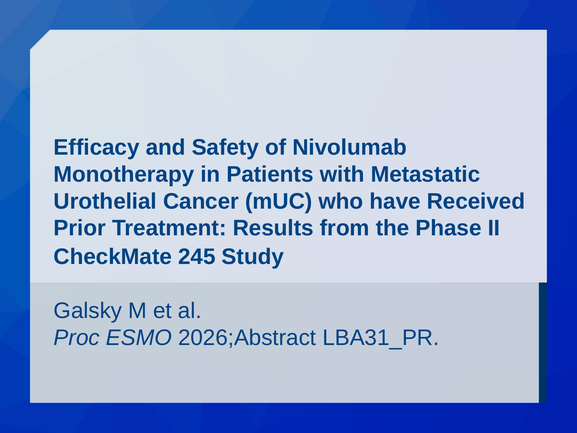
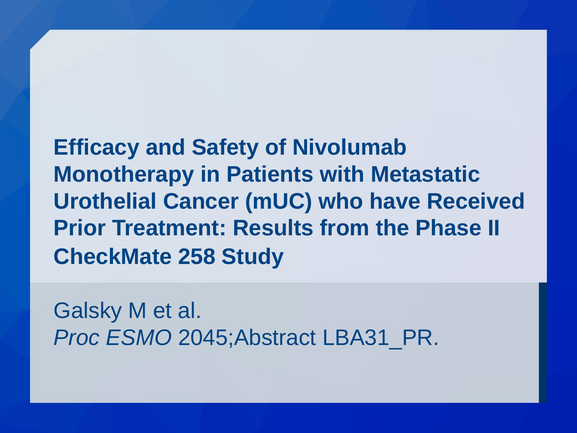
245: 245 -> 258 (197, 257)
2026;Abstract: 2026;Abstract -> 2045;Abstract (247, 337)
